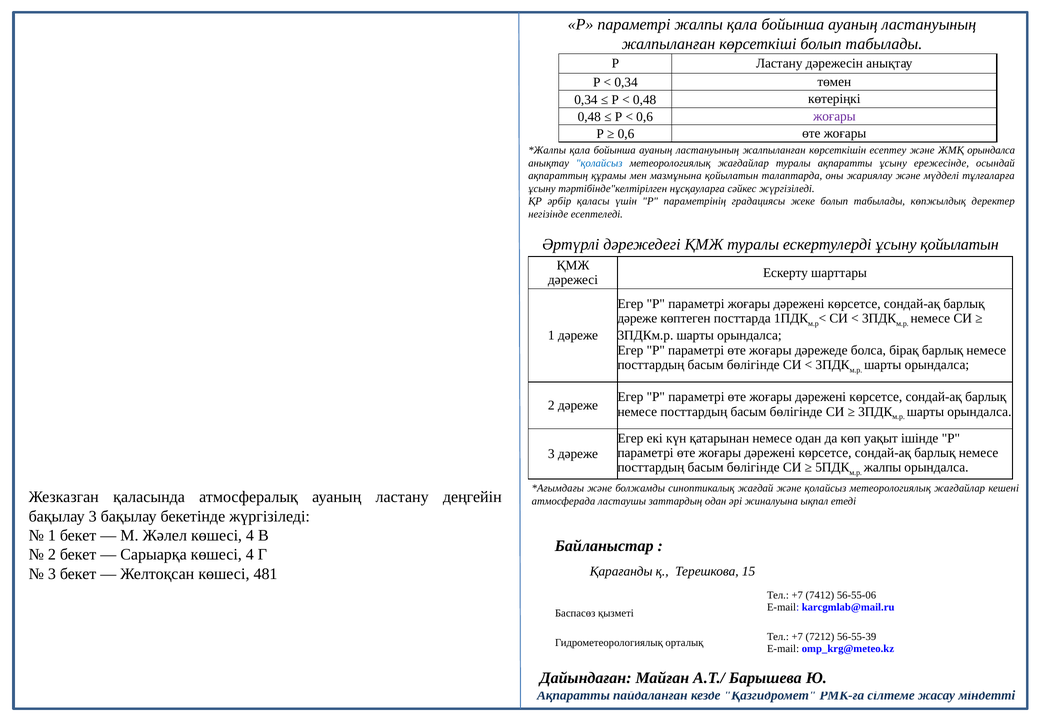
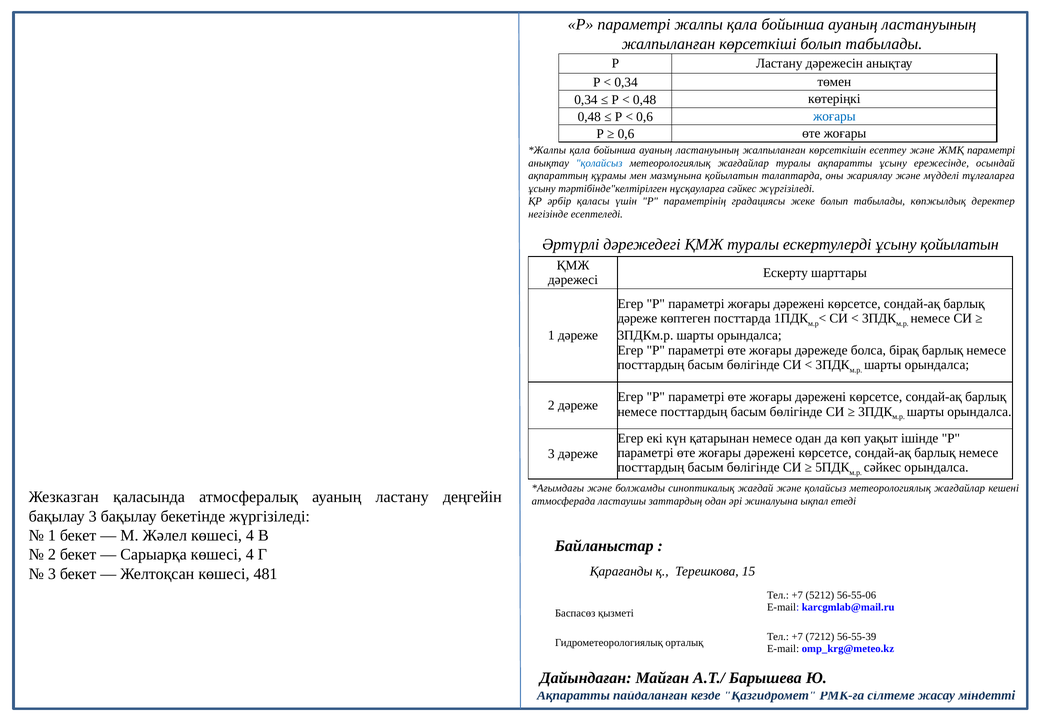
жоғары colour: purple -> blue (834, 116)
ЖМҚ орындалса: орындалса -> параметрі (991, 150)
жалпы: жалпы -> сәйкес (882, 467)
7412: 7412 -> 5212 (820, 595)
